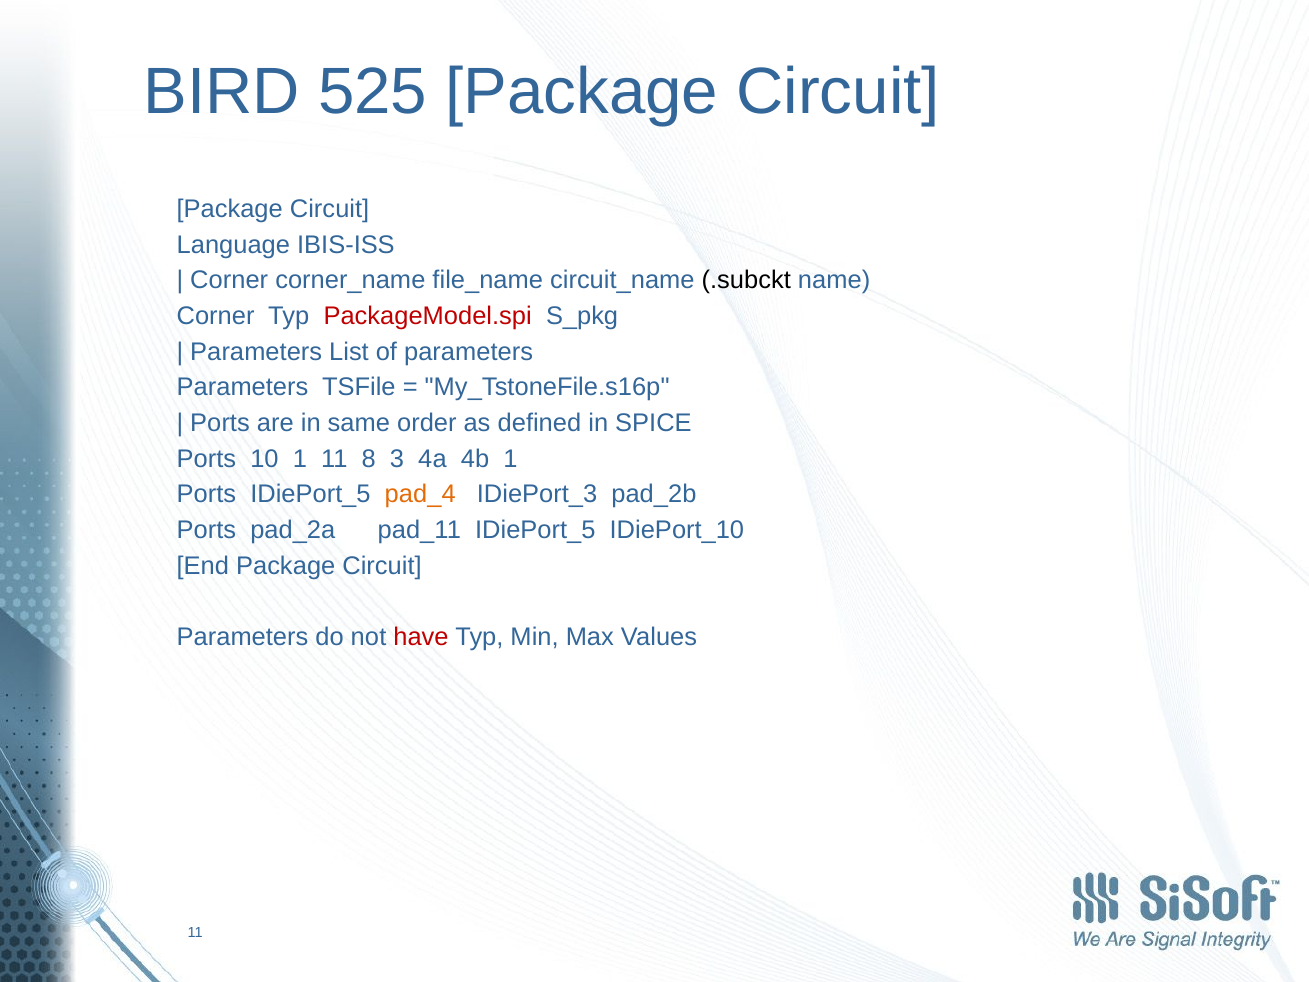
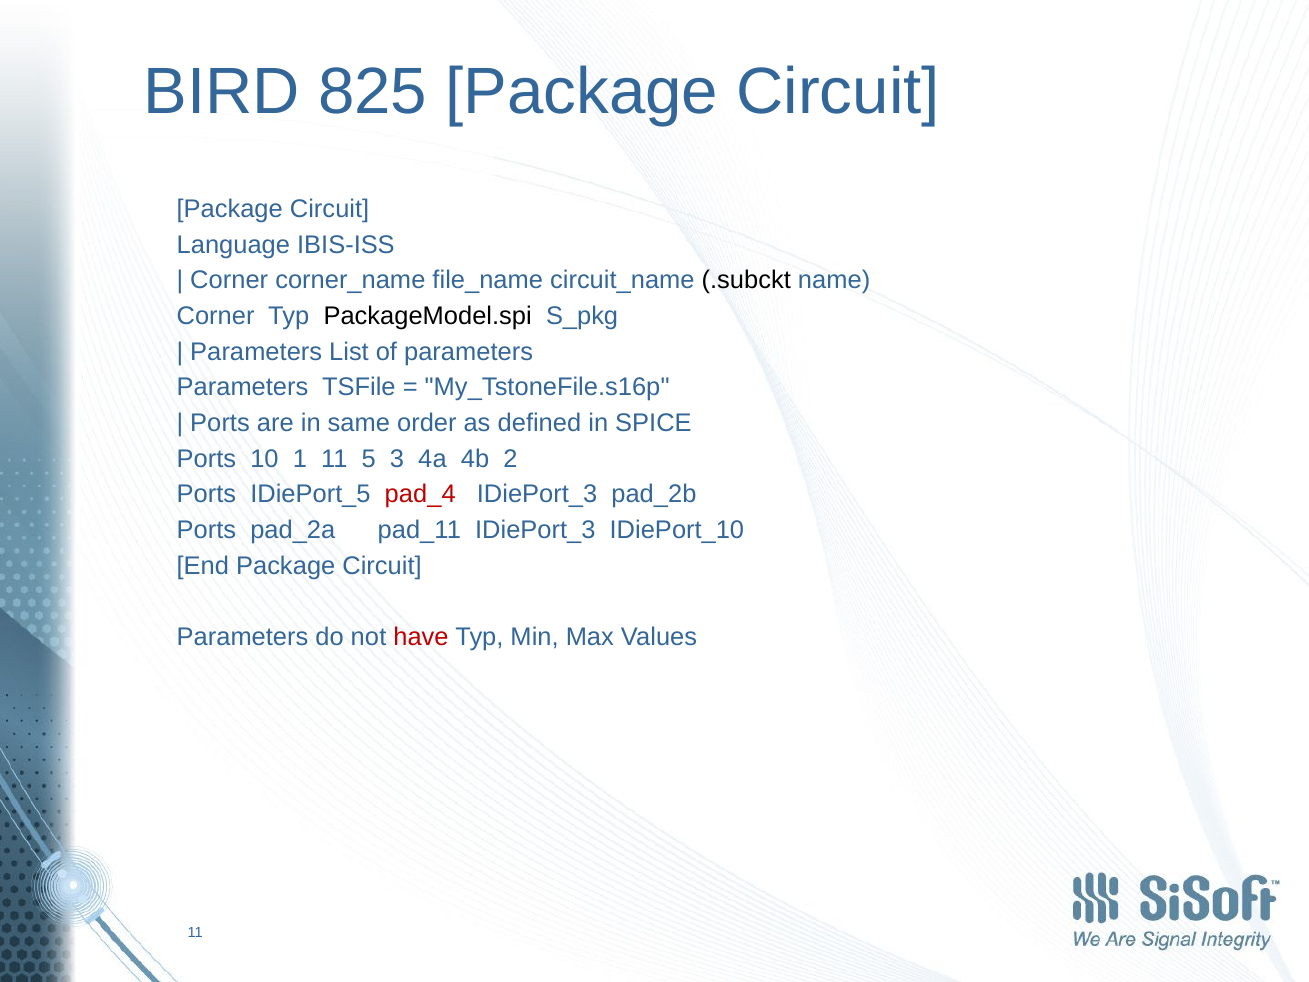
525: 525 -> 825 (373, 92)
PackageModel.spi colour: red -> black (428, 316)
8: 8 -> 5 (369, 459)
4b 1: 1 -> 2 (510, 459)
pad_4 colour: orange -> red (420, 494)
pad_11 IDiePort_5: IDiePort_5 -> IDiePort_3 (535, 530)
